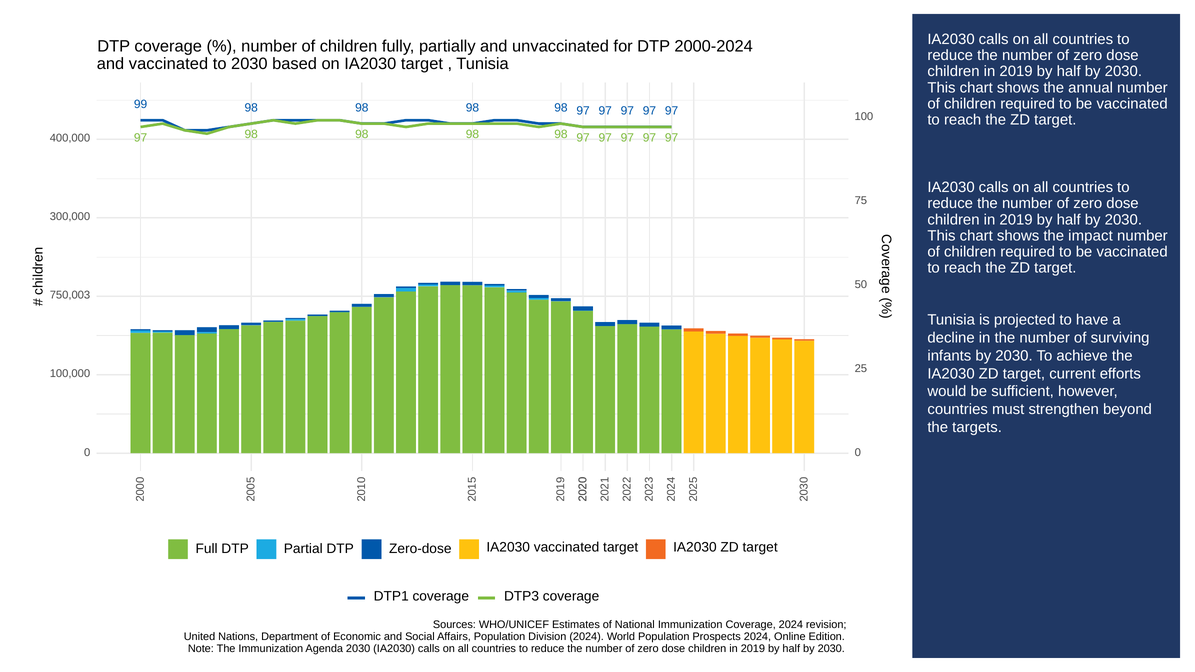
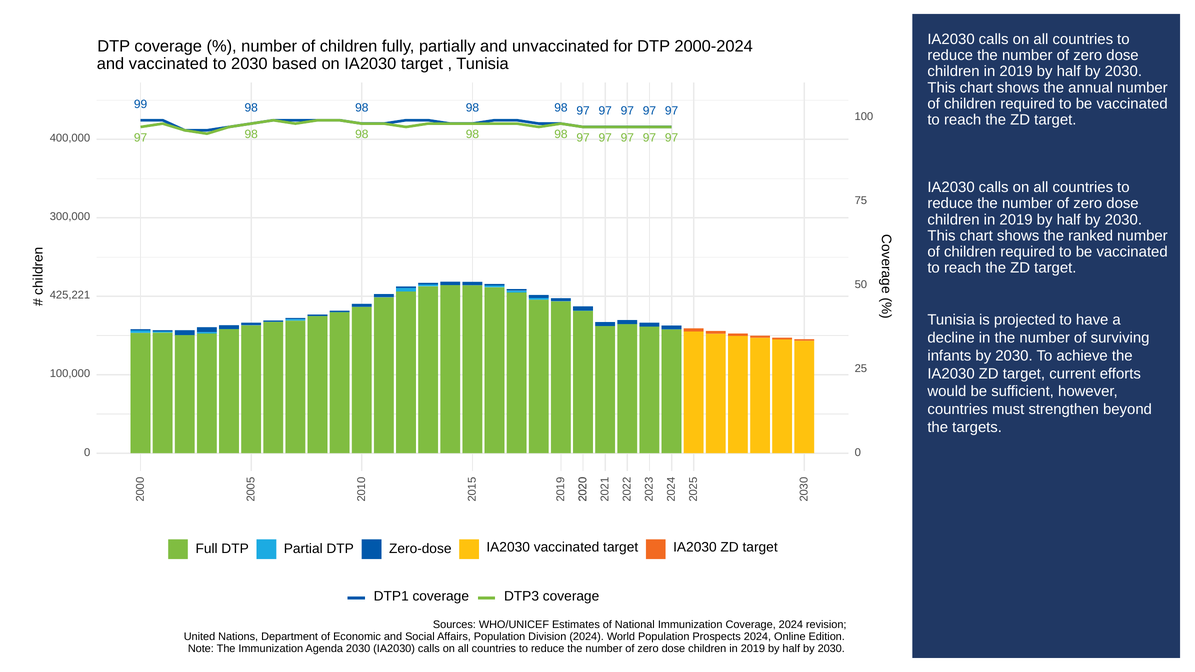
impact: impact -> ranked (1091, 236)
750,003: 750,003 -> 425,221 (70, 295)
